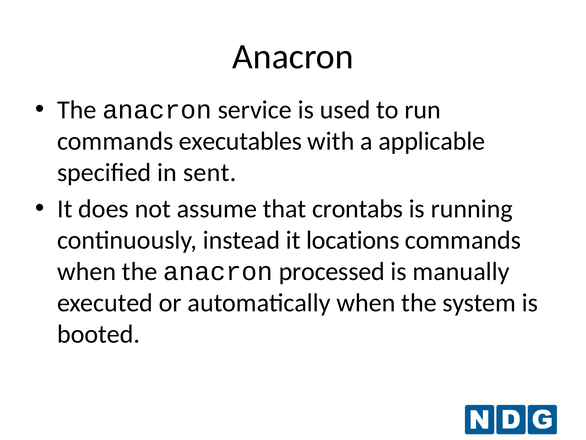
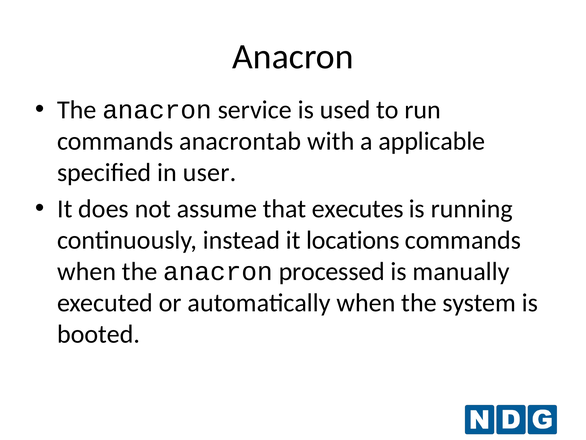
executables: executables -> anacrontab (240, 141)
sent: sent -> user (210, 172)
crontabs: crontabs -> executes (358, 209)
